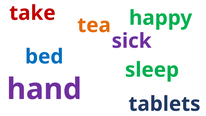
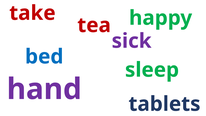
tea colour: orange -> red (94, 25)
